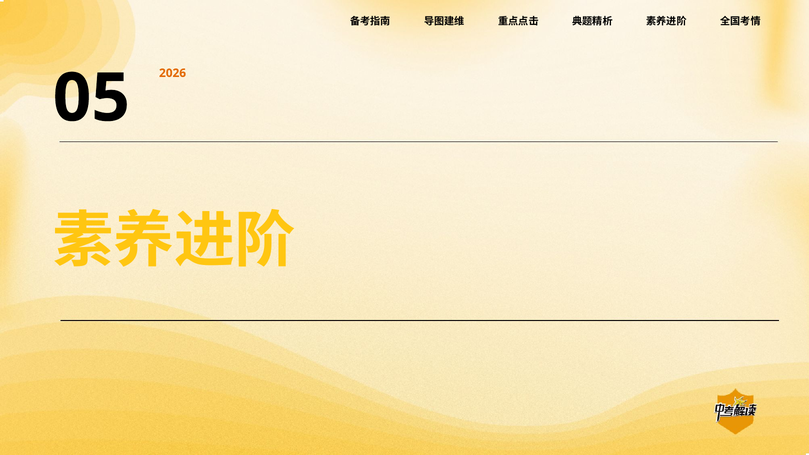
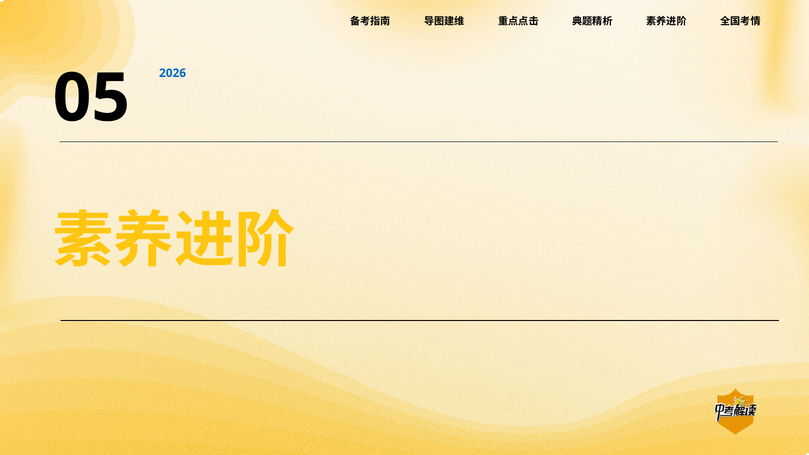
2026 colour: orange -> blue (173, 73)
